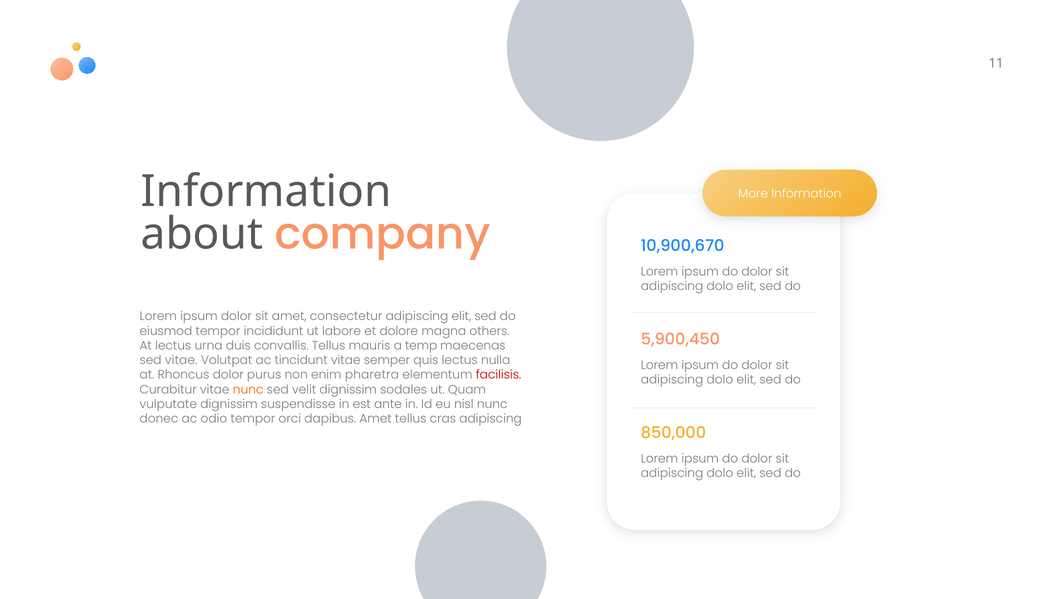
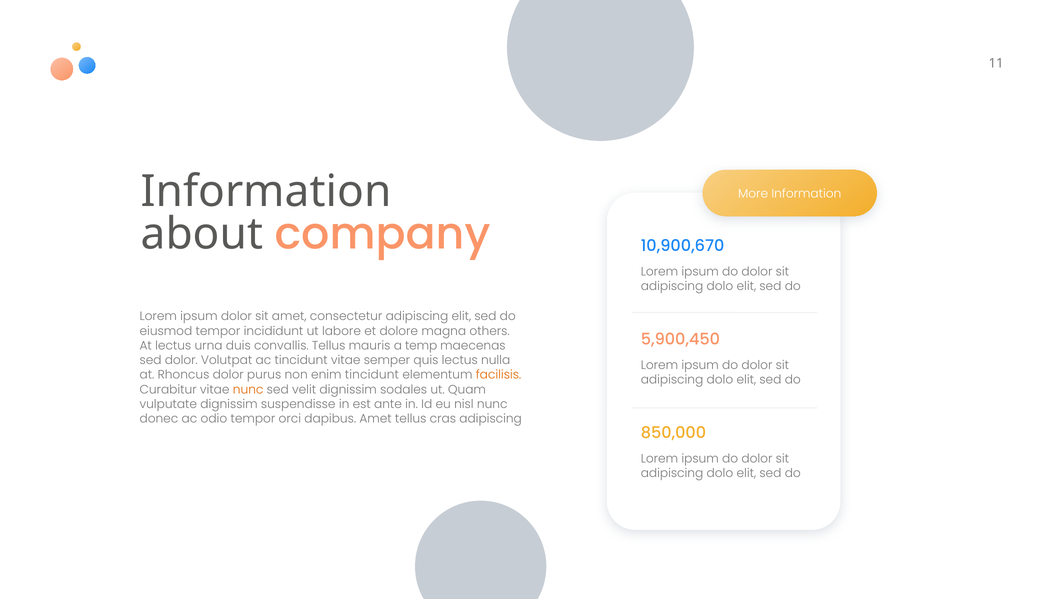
sed vitae: vitae -> dolor (181, 360)
enim pharetra: pharetra -> tincidunt (372, 375)
facilisis colour: red -> orange (498, 375)
